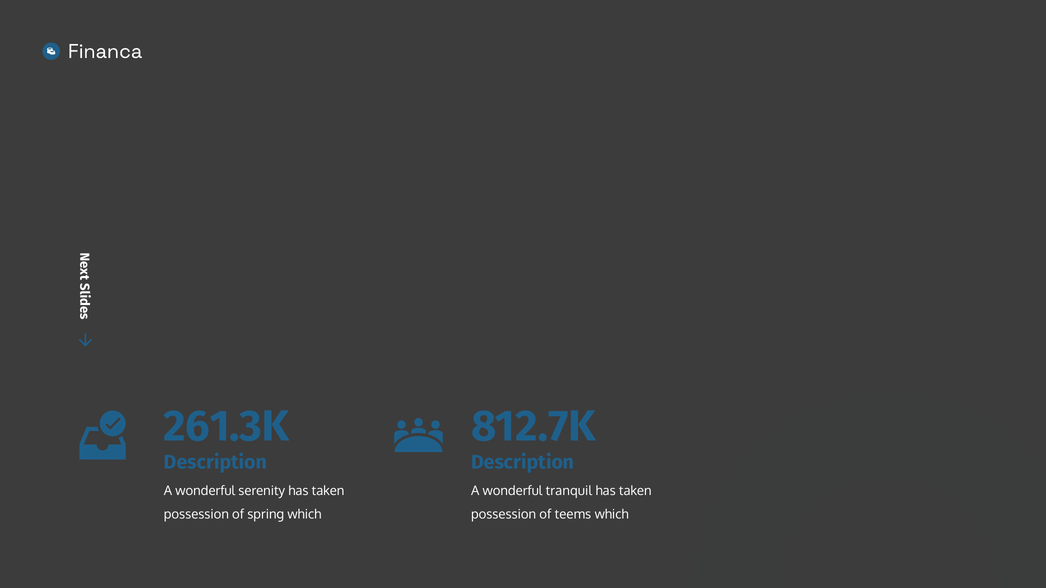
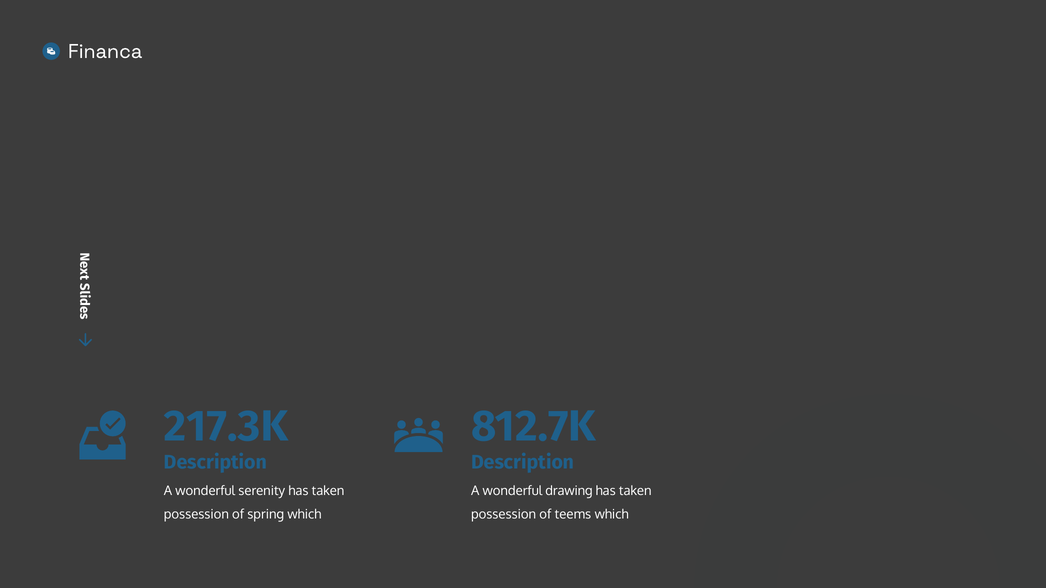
261.3K: 261.3K -> 217.3K (226, 427)
tranquil: tranquil -> drawing (569, 491)
